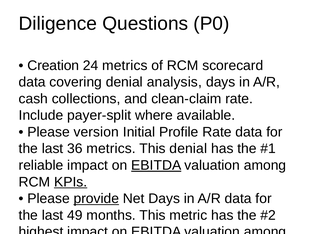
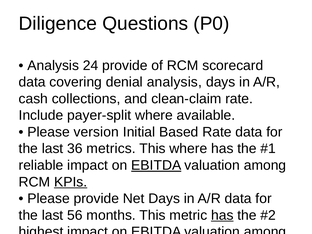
Creation: Creation -> Analysis (53, 65)
24 metrics: metrics -> provide (125, 65)
Profile: Profile -> Based (179, 132)
This denial: denial -> where (188, 149)
provide underline: present -> none (96, 199)
49: 49 -> 56 (75, 215)
has underline: none -> present (222, 215)
